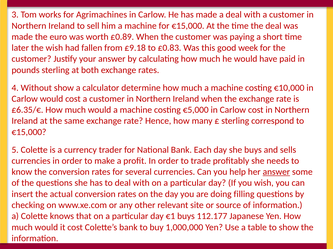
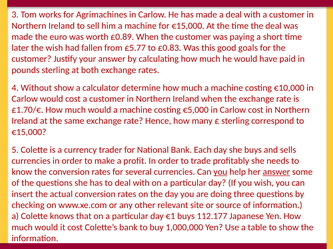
£9.18: £9.18 -> £5.77 (135, 48)
week: week -> goals (248, 48)
£6.35/€: £6.35/€ -> £1.70/€ (27, 110)
you underline: none -> present (220, 172)
filling: filling -> three (244, 195)
